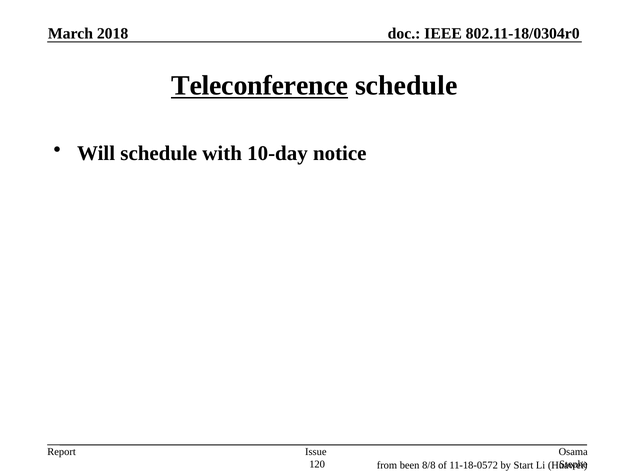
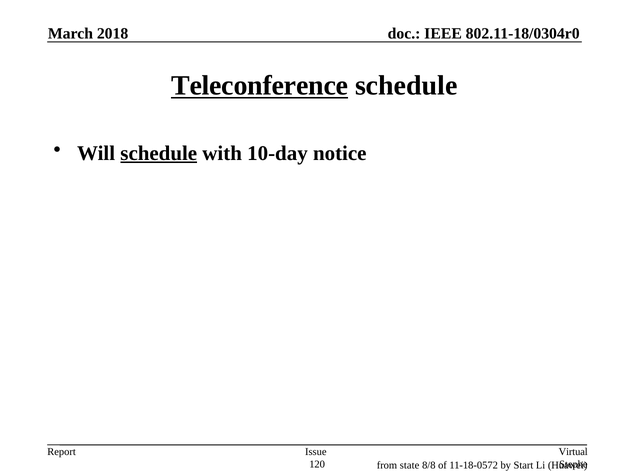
schedule underline: none -> present (159, 153)
Osama: Osama -> Virtual (573, 452)
been: been -> state (410, 466)
